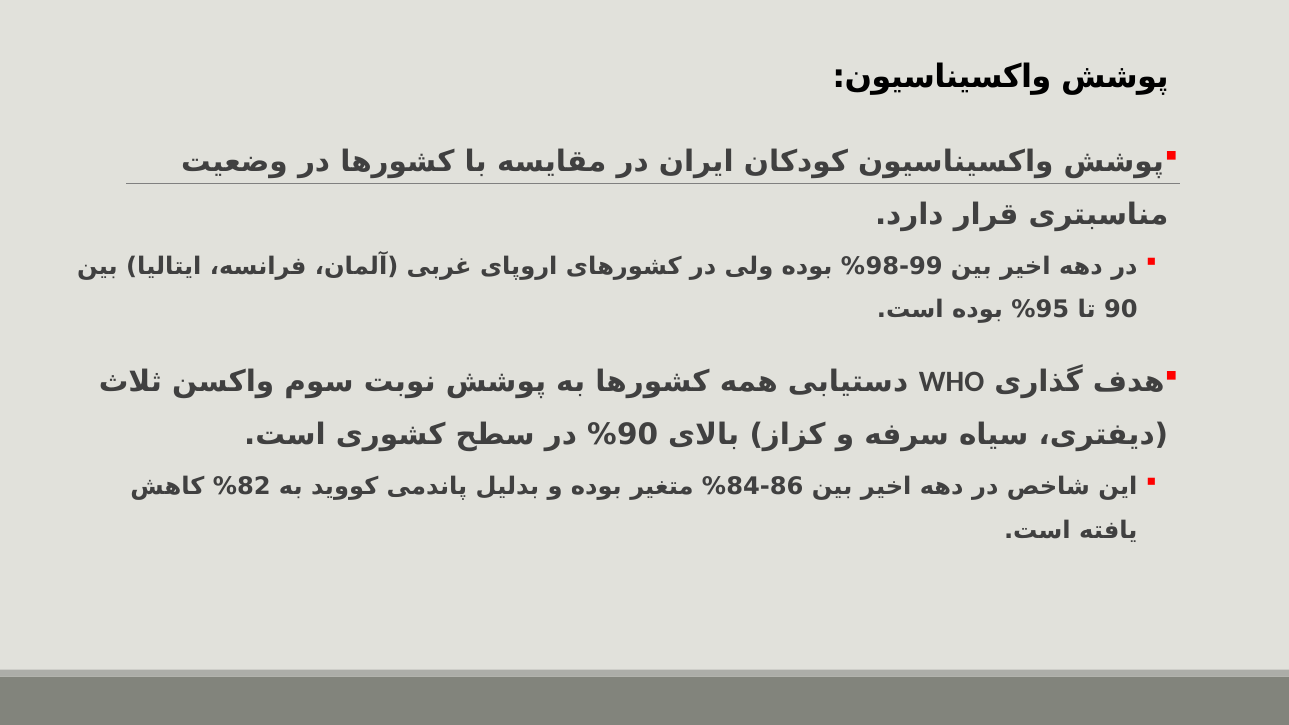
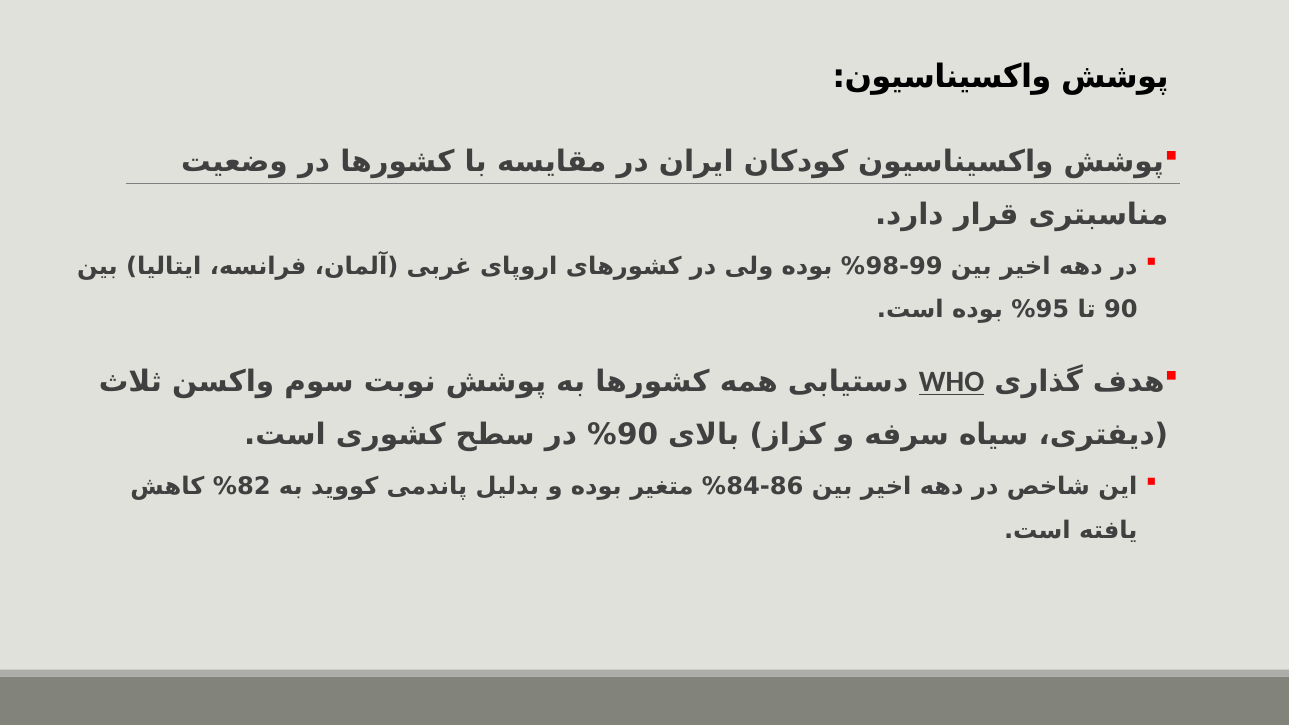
WHO underline: none -> present (952, 382)
